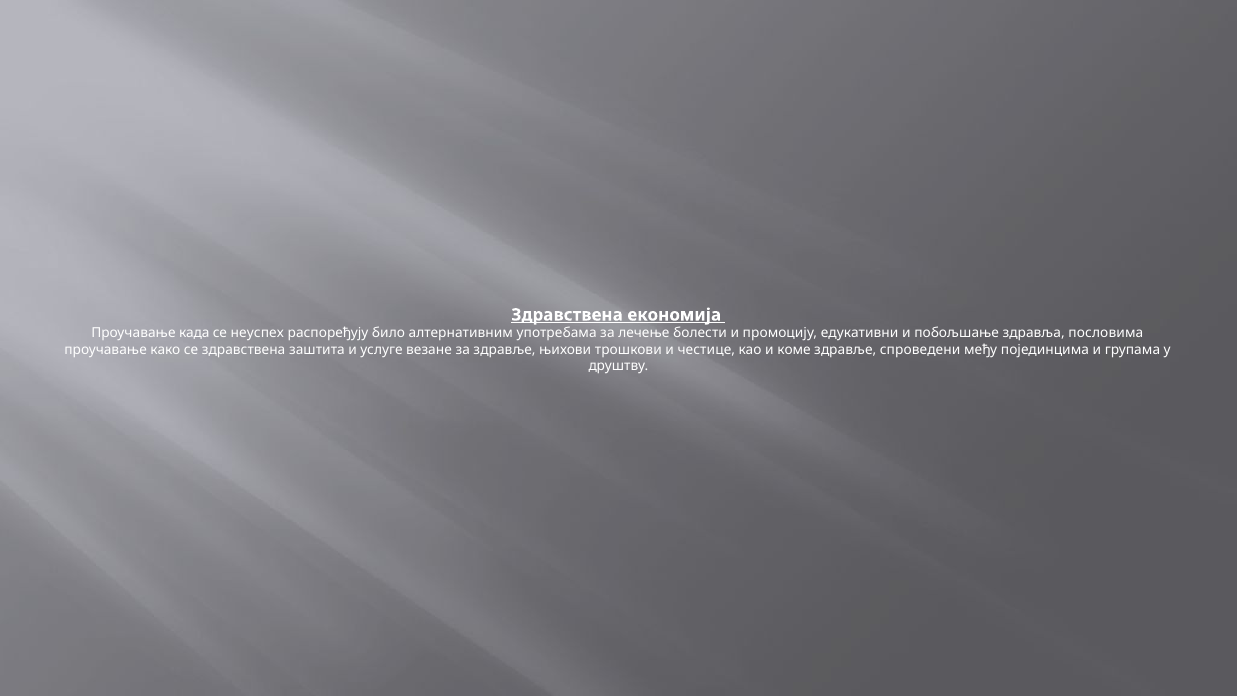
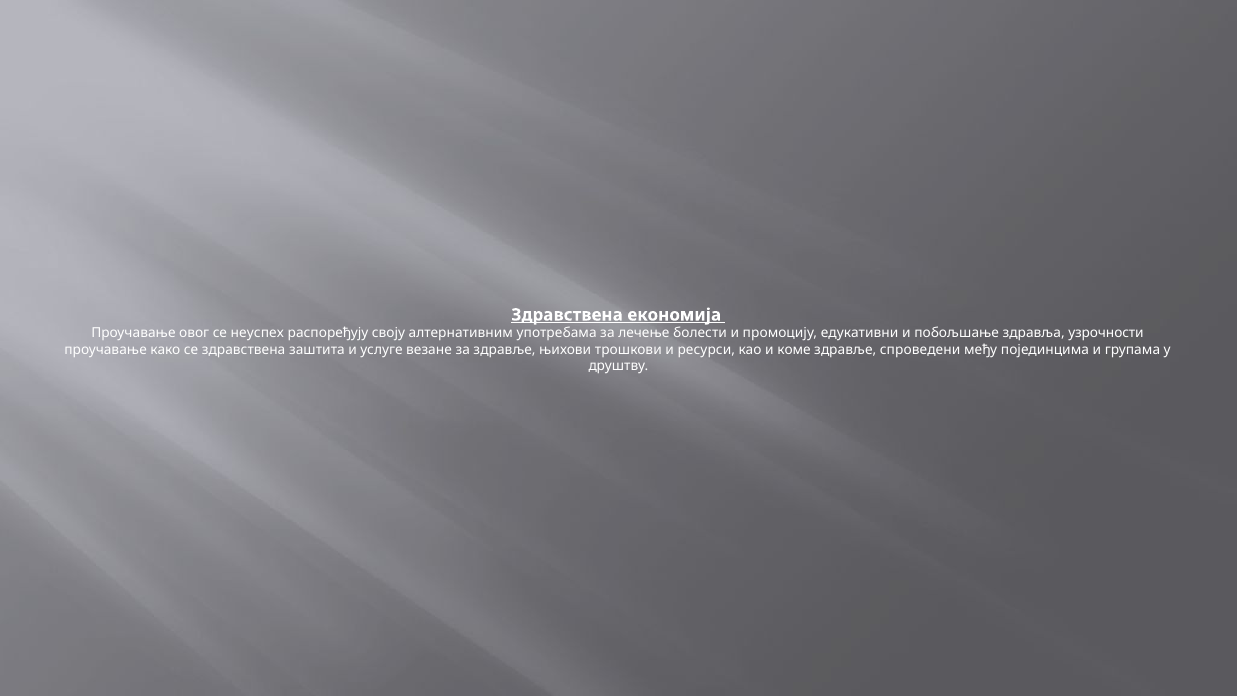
када: када -> овог (194, 333)
било: било -> своју (389, 333)
пословима: пословима -> узрочности (1106, 333)
честице: честице -> ресурси (706, 350)
